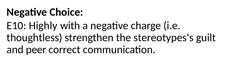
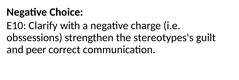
Highly: Highly -> Clarify (43, 26)
thoughtless: thoughtless -> obssessions (35, 37)
